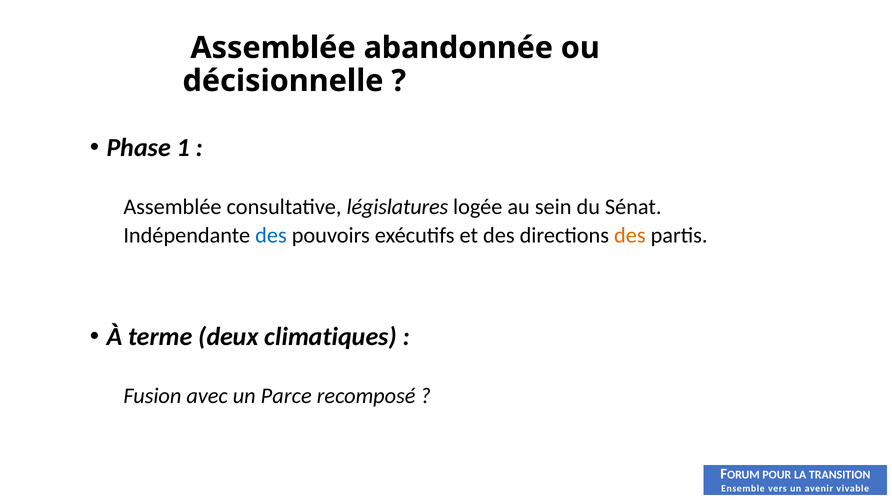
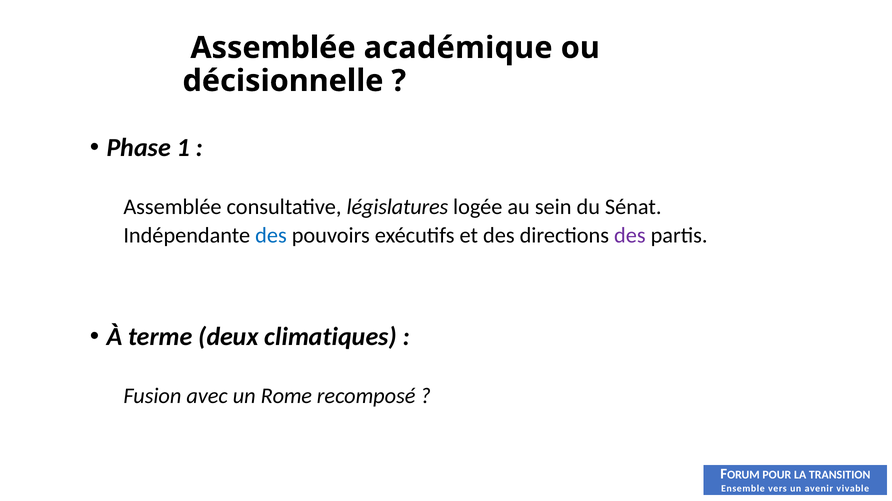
abandonnée: abandonnée -> académique (458, 48)
des colour: orange -> purple (630, 236)
Parce: Parce -> Rome (286, 397)
